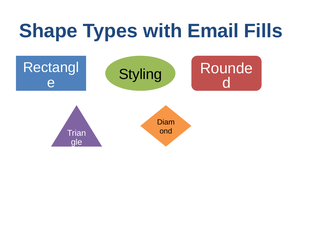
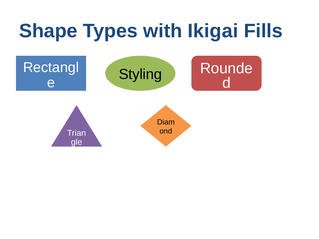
Email: Email -> Ikigai (213, 31)
